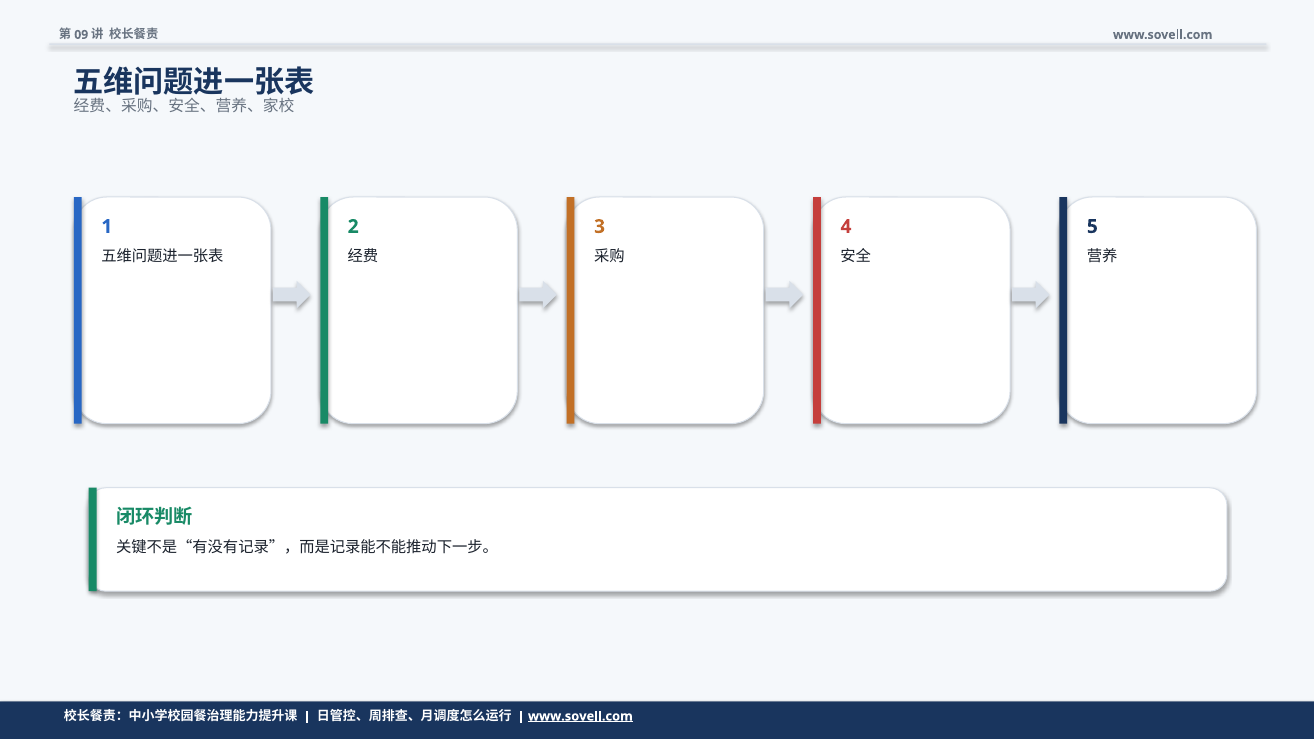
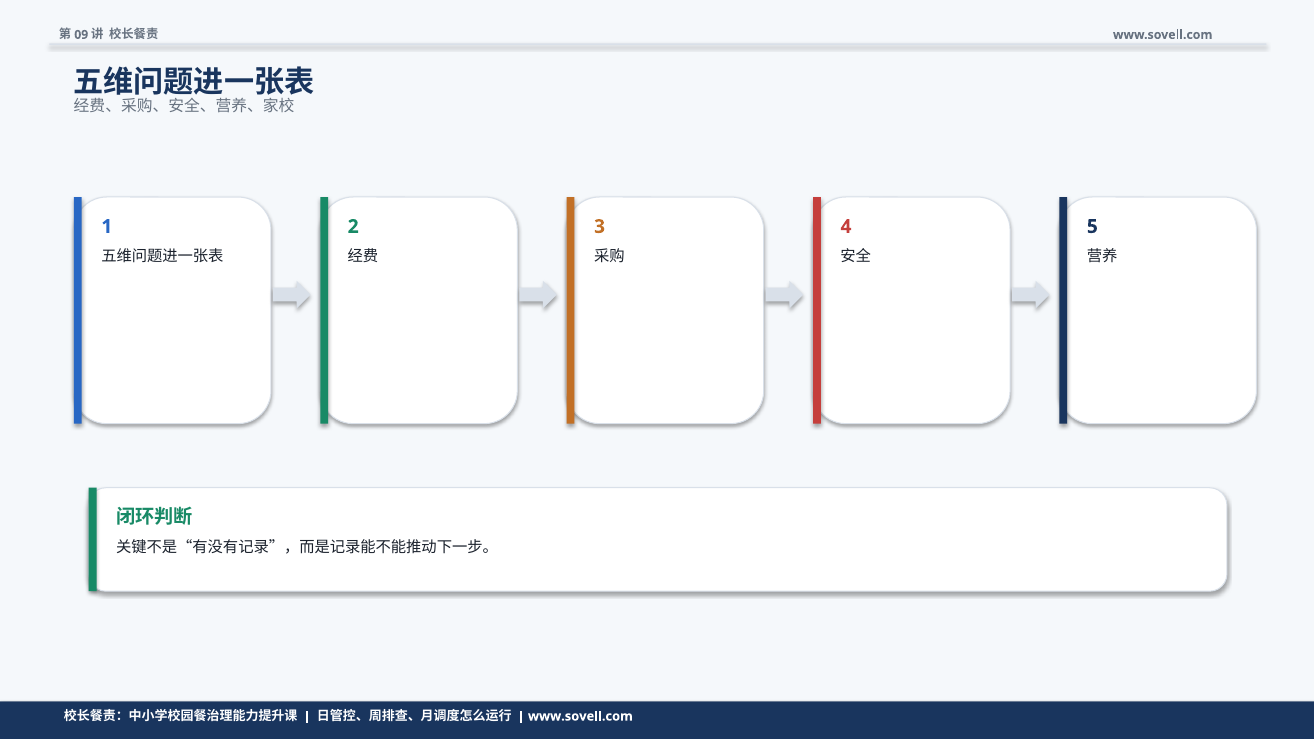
www.sovell.com underline: present -> none (580, 716)
